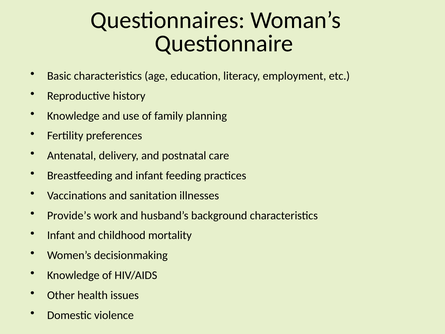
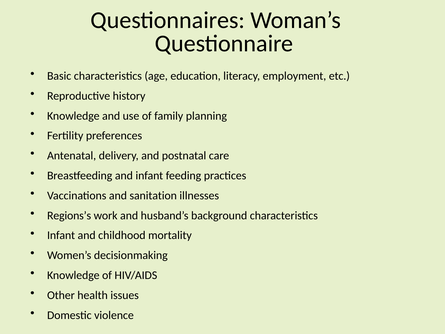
Provide’s: Provide’s -> Regions’s (69, 215)
